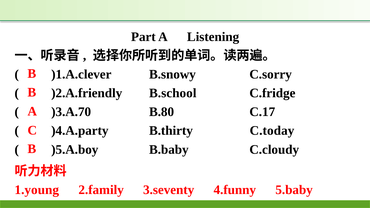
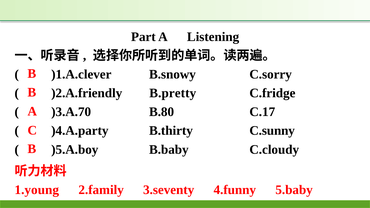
B.school: B.school -> B.pretty (173, 93)
C.today: C.today -> C.sunny (272, 131)
